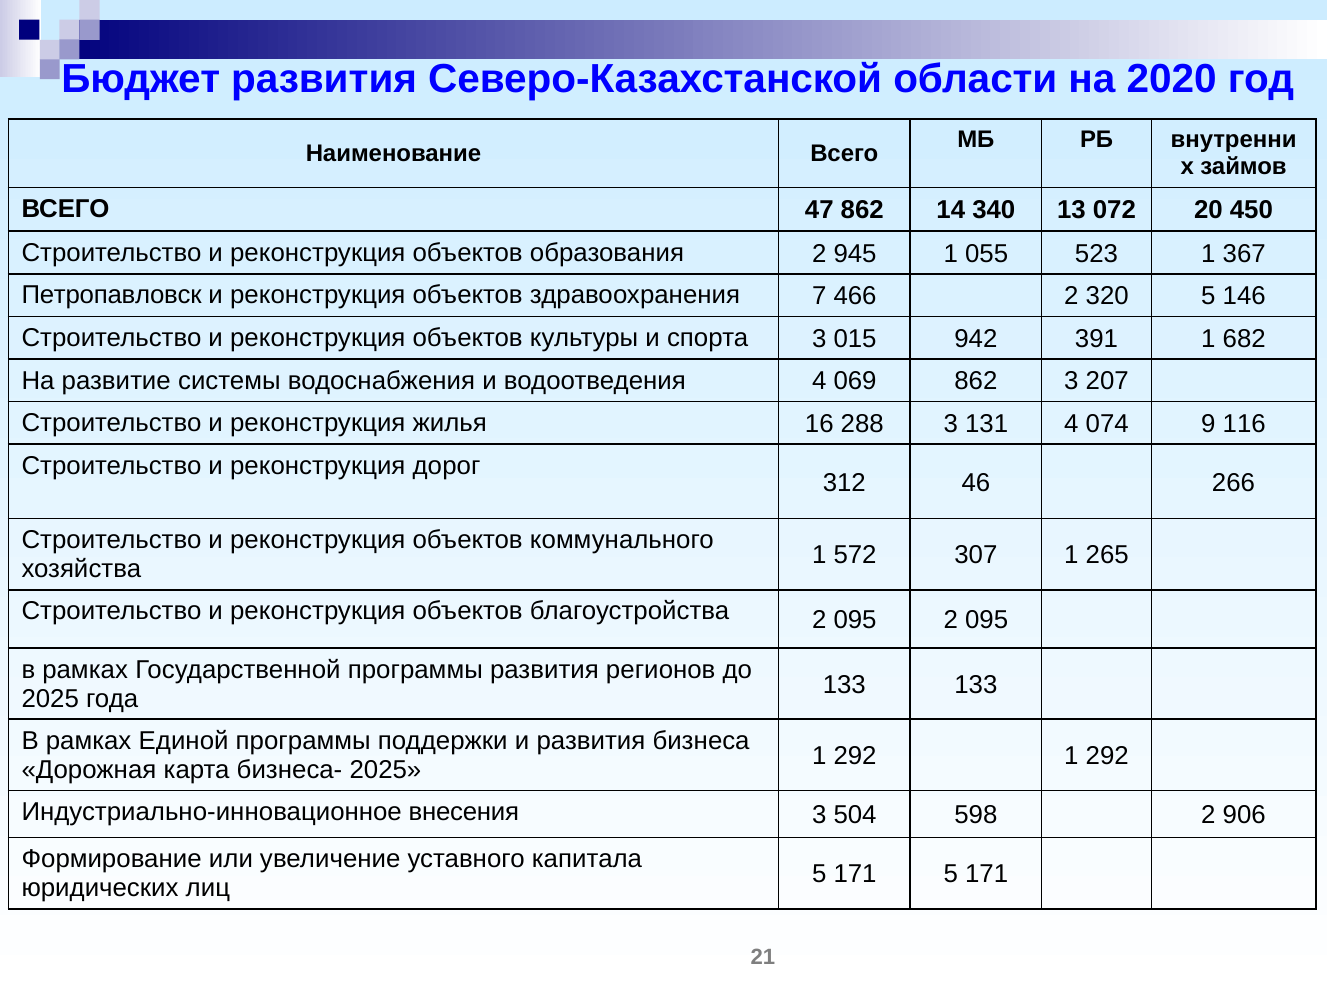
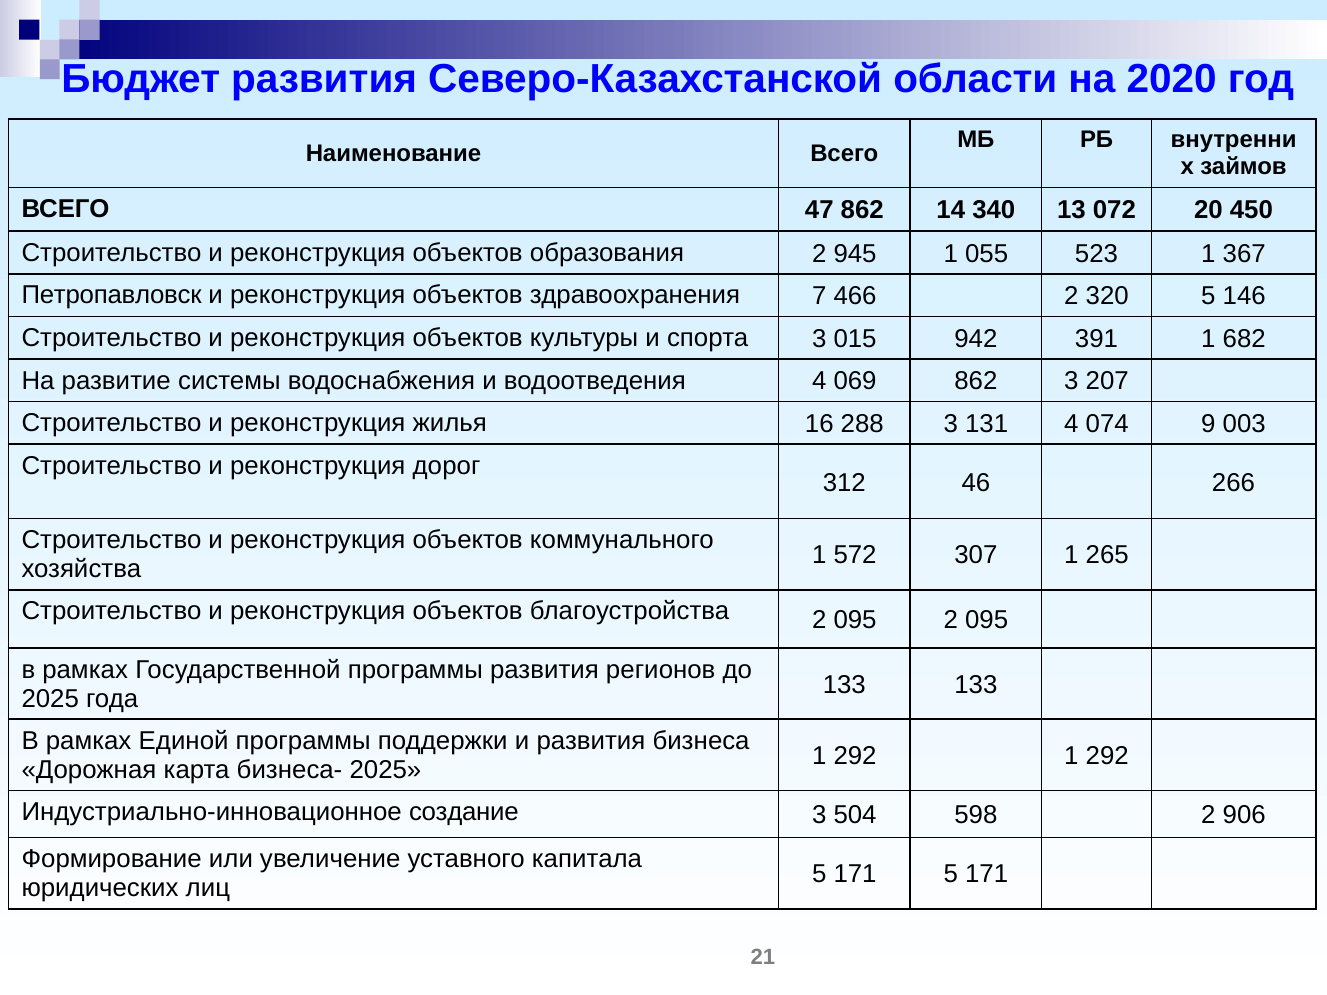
116: 116 -> 003 (1244, 424)
внесения: внесения -> создание (464, 812)
